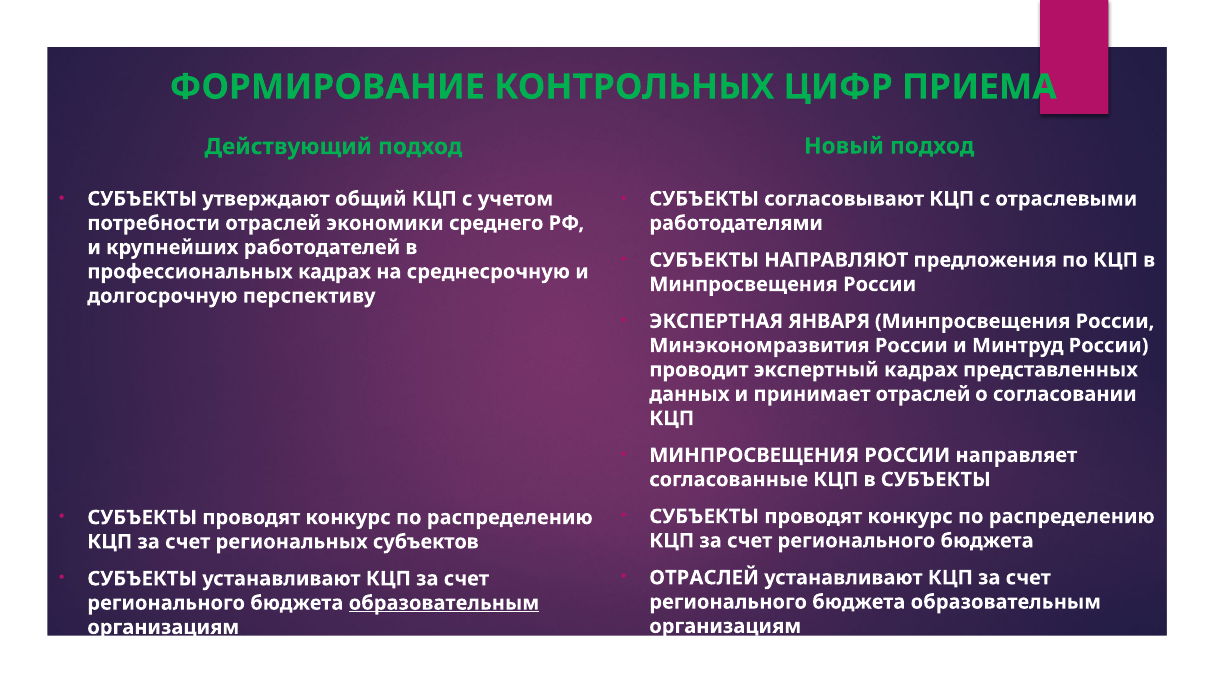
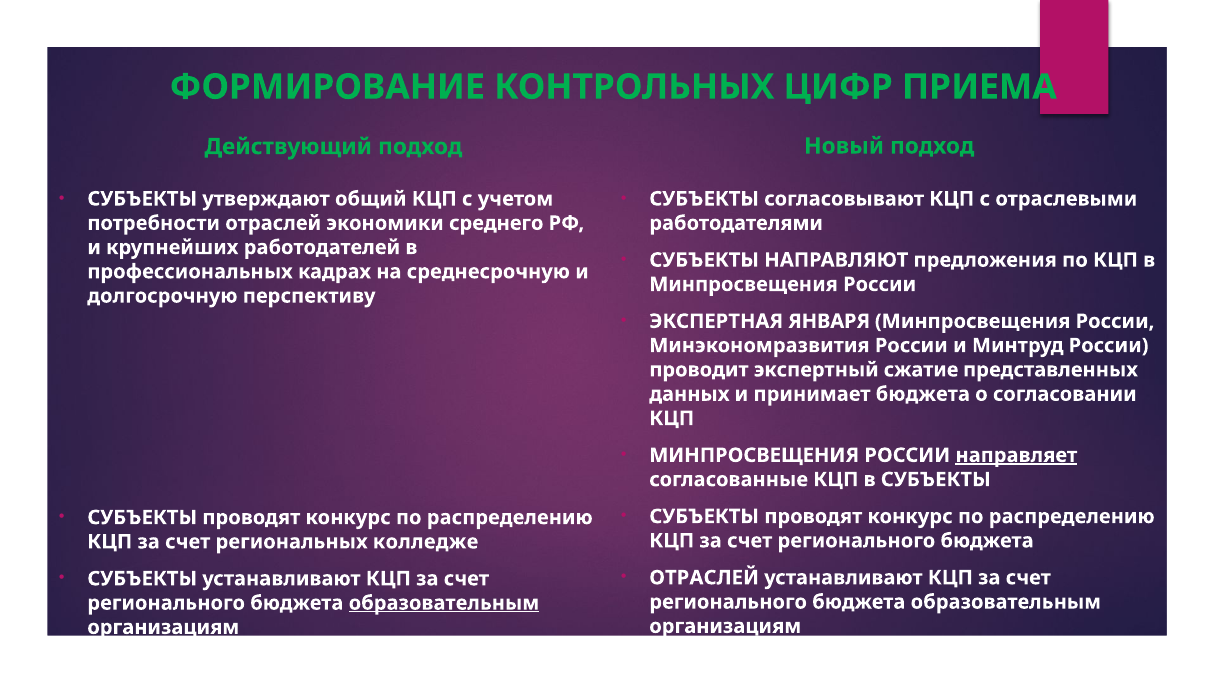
экспертный кадрах: кадрах -> сжатие (921, 370)
принимает отраслей: отраслей -> бюджета (923, 394)
направляет underline: none -> present (1016, 456)
субъектов: субъектов -> колледже (426, 542)
